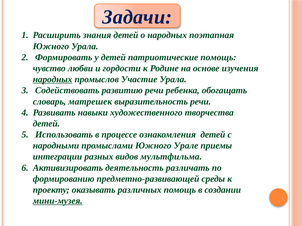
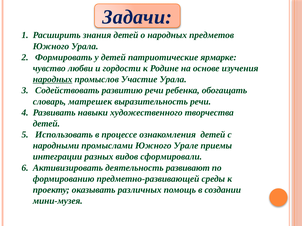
поэтапная: поэтапная -> предметов (212, 35)
помощь: помощь -> ярмарке (219, 57)
мультфильма: мультфильма -> сформировали (171, 157)
различать: различать -> развивают (188, 168)
мини-музея underline: present -> none (58, 201)
